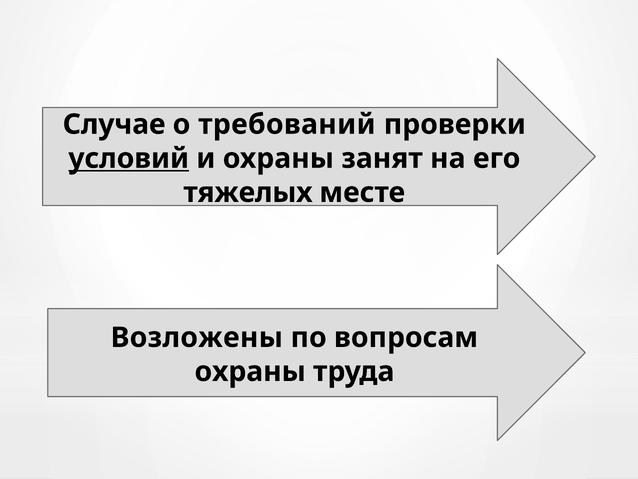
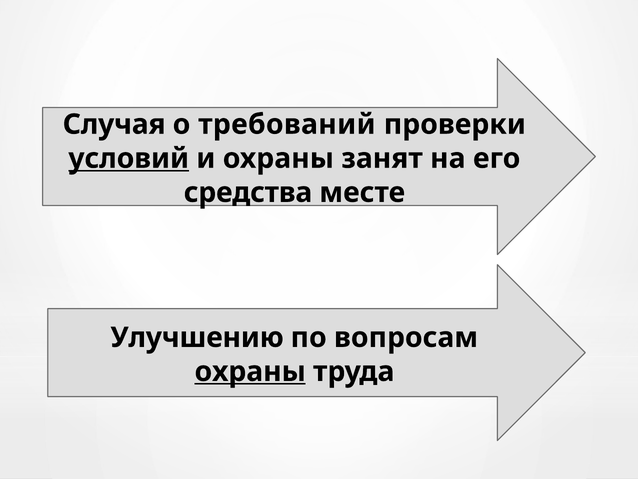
Случае: Случае -> Случая (114, 124)
тяжелых: тяжелых -> средства (248, 192)
Возложены: Возложены -> Улучшению (197, 337)
охраны underline: none -> present (250, 371)
